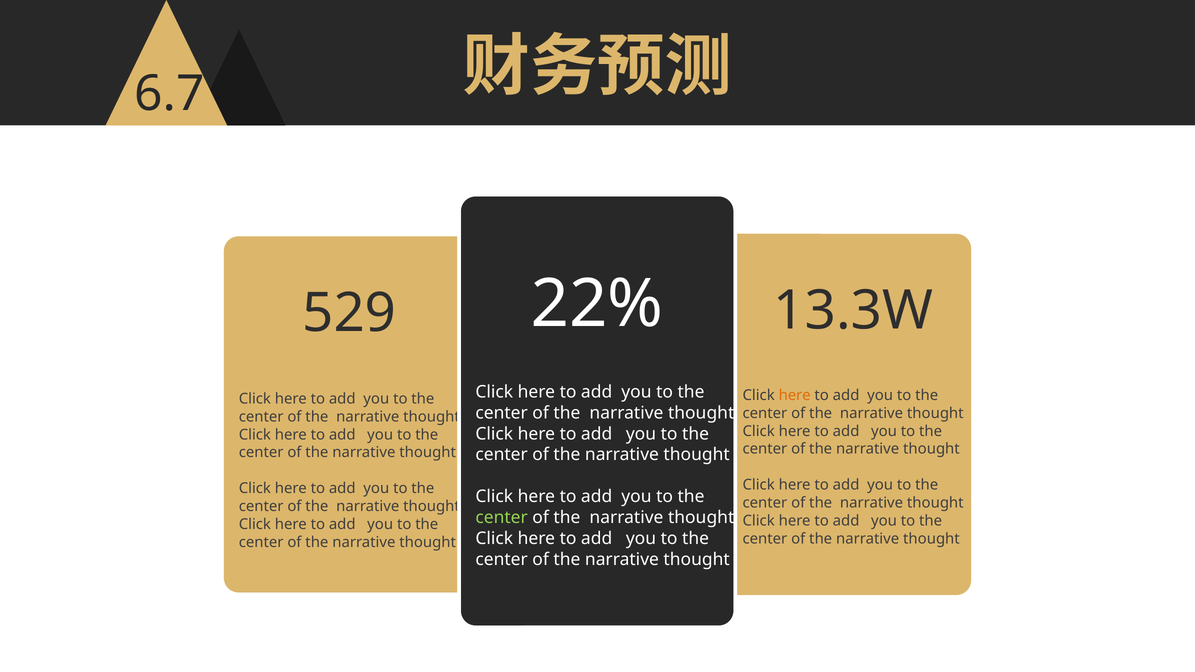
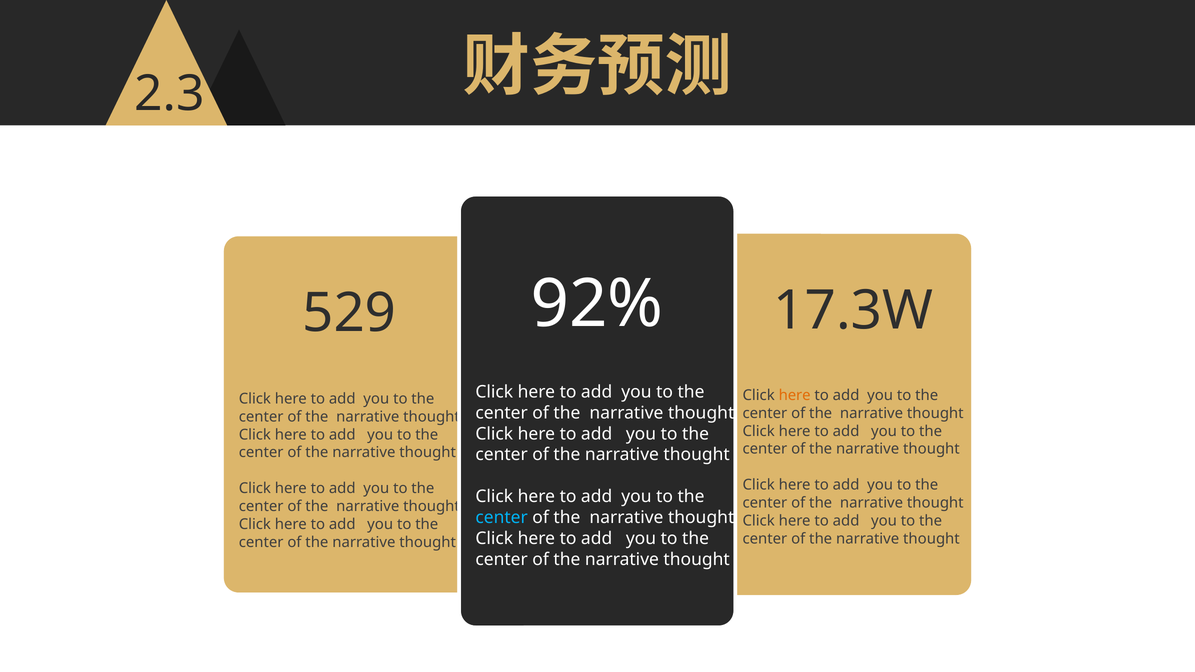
6.7: 6.7 -> 2.3 (169, 94)
22%: 22% -> 92% (597, 304)
13.3W: 13.3W -> 17.3W (853, 311)
center colour: light green -> light blue (502, 518)
